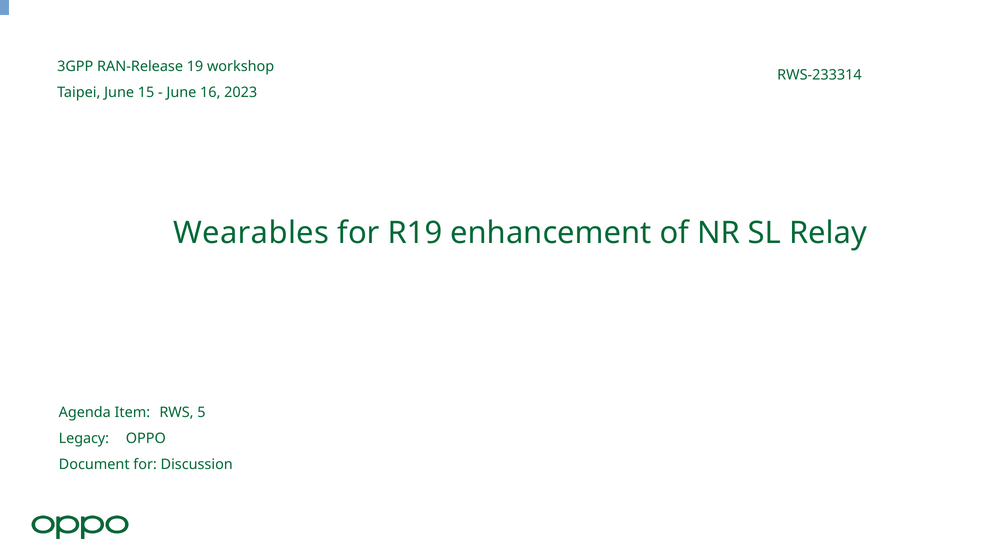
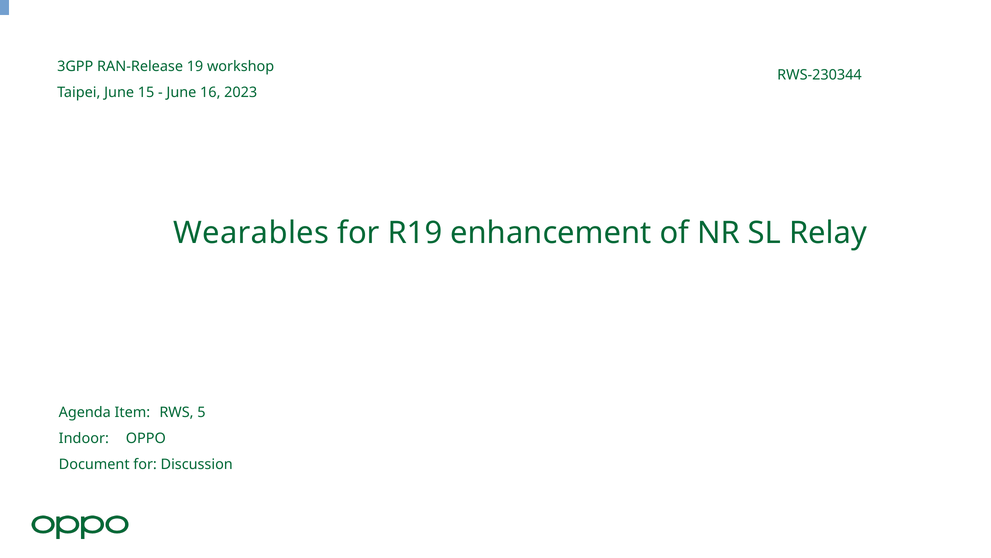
RWS-233314: RWS-233314 -> RWS-230344 (819, 75)
Legacy: Legacy -> Indoor (84, 438)
